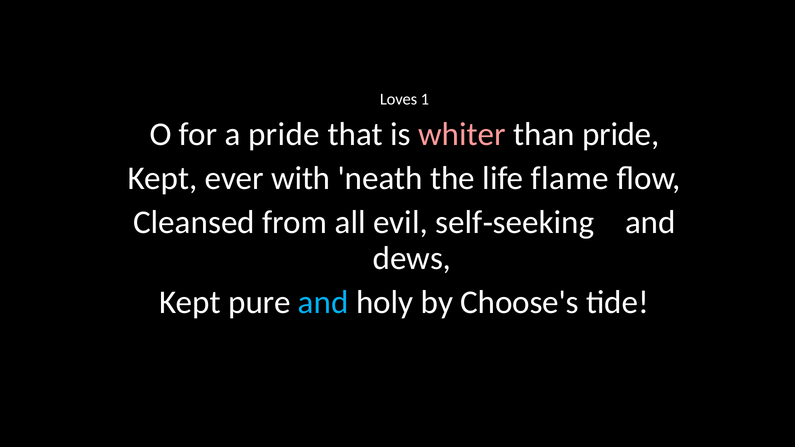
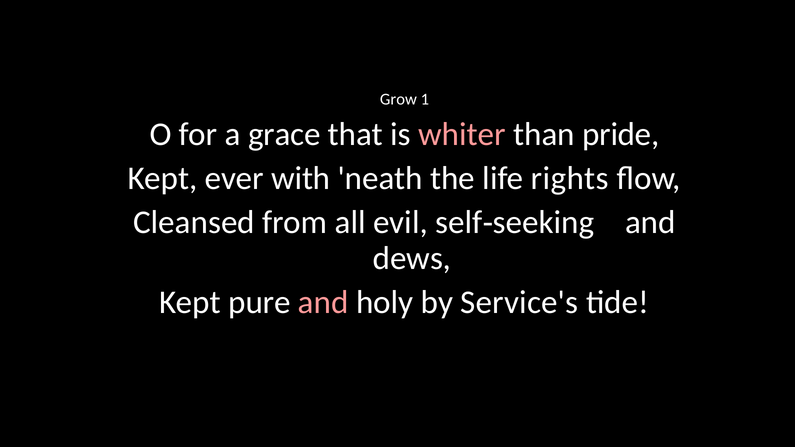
Loves: Loves -> Grow (398, 99)
a pride: pride -> grace (284, 134)
flame: flame -> rights (570, 178)
and colour: light blue -> pink (323, 302)
Choose's: Choose's -> Service's (519, 302)
